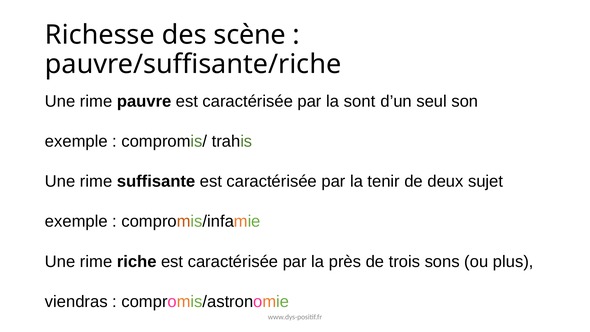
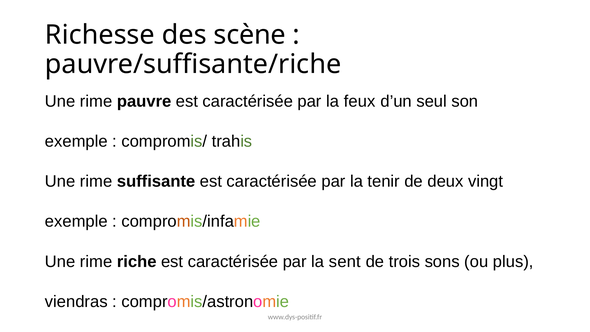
sont: sont -> feux (360, 101)
sujet: sujet -> vingt (486, 181)
près: près -> sent (345, 261)
